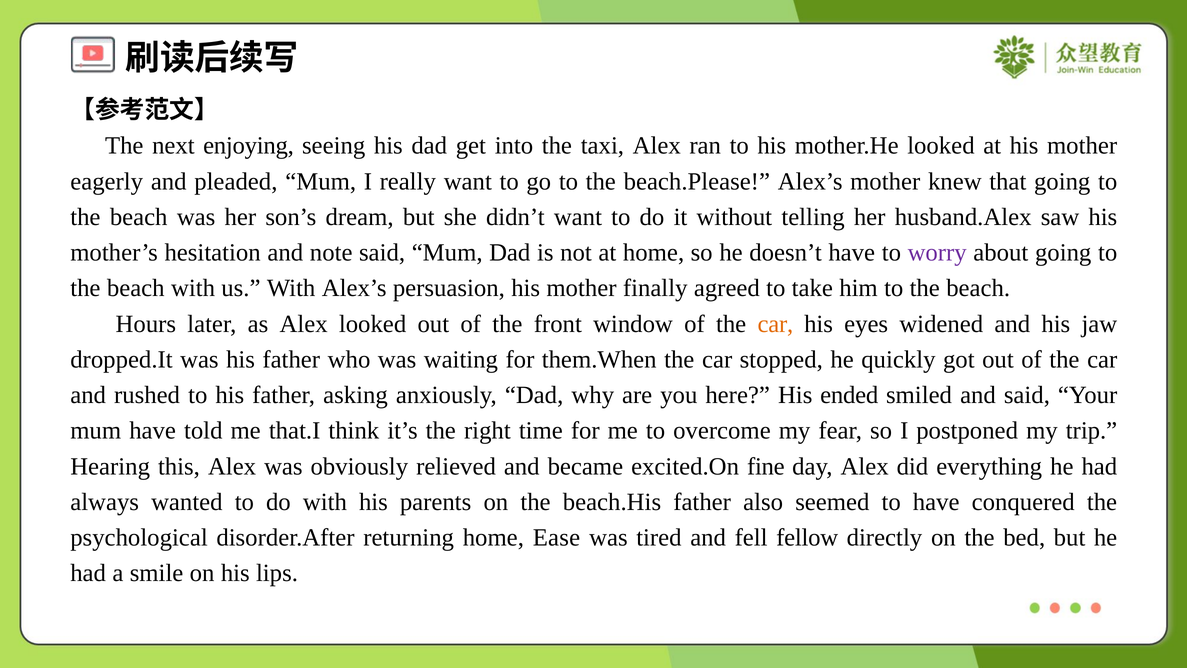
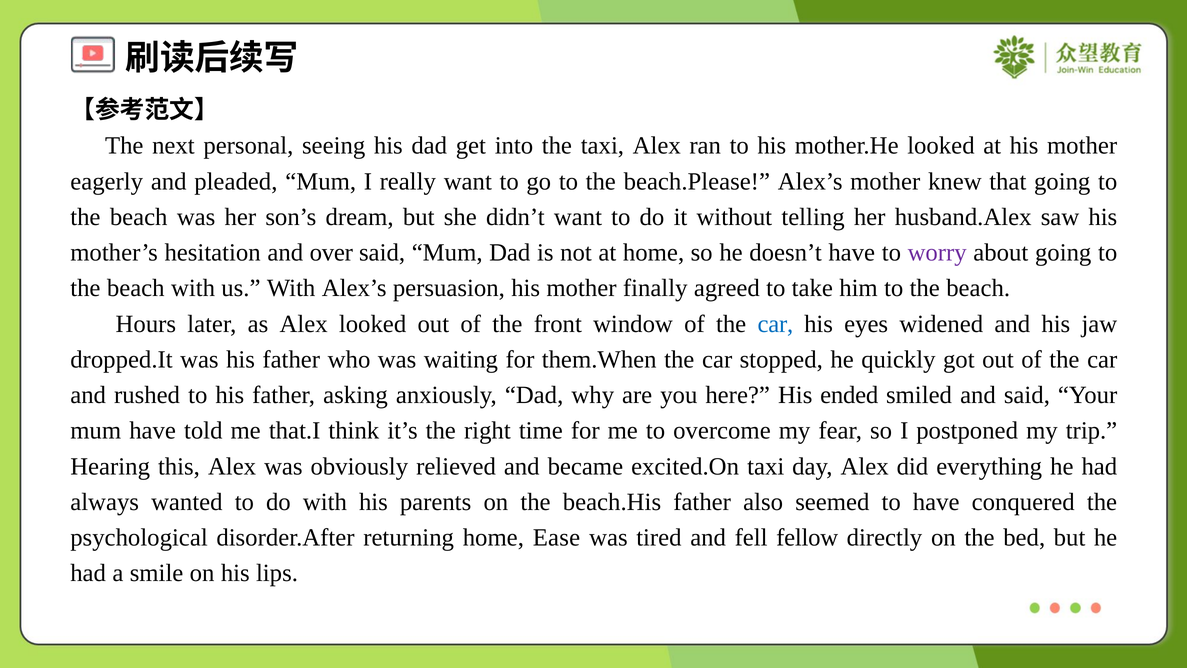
enjoying: enjoying -> personal (248, 146)
note: note -> over (331, 253)
car colour: orange -> blue (775, 324)
excited.On fine: fine -> taxi (766, 466)
